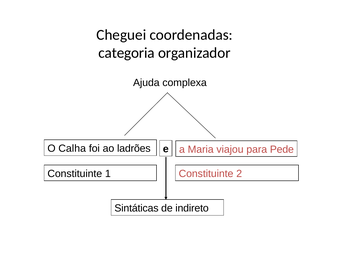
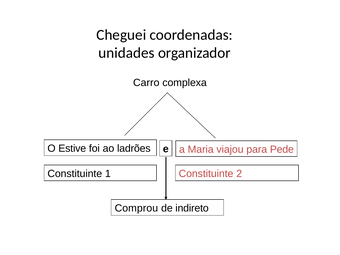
categoria: categoria -> unidades (127, 53)
Ajuda: Ajuda -> Carro (146, 83)
Calha: Calha -> Estive (72, 148)
Sintáticas: Sintáticas -> Comprou (136, 208)
